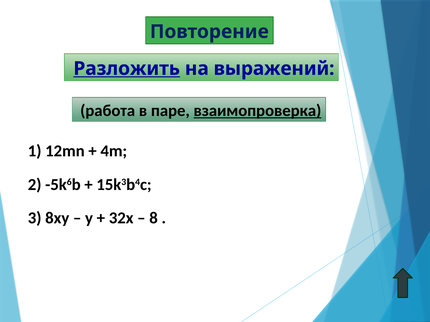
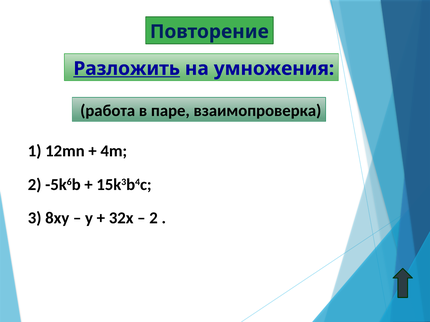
выражений: выражений -> умножения (274, 69)
взаимопроверка underline: present -> none (257, 111)
8: 8 -> 2 (154, 218)
